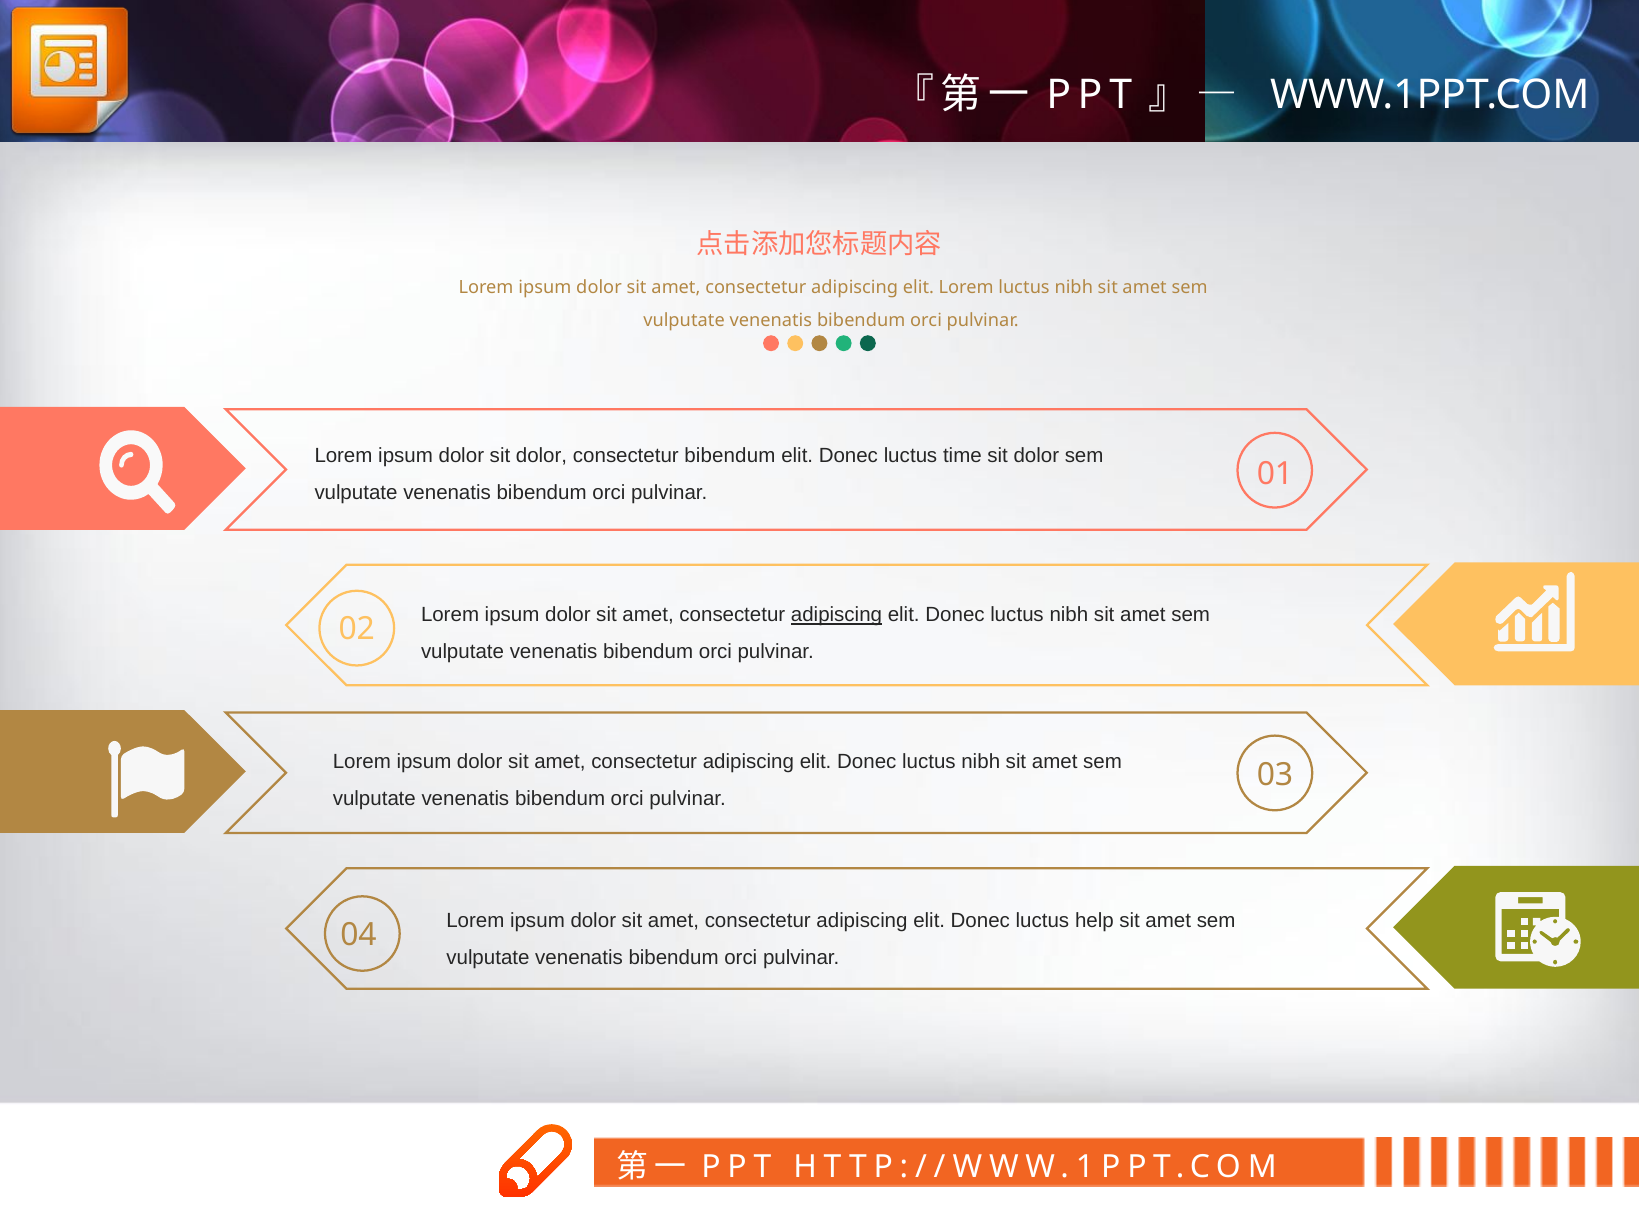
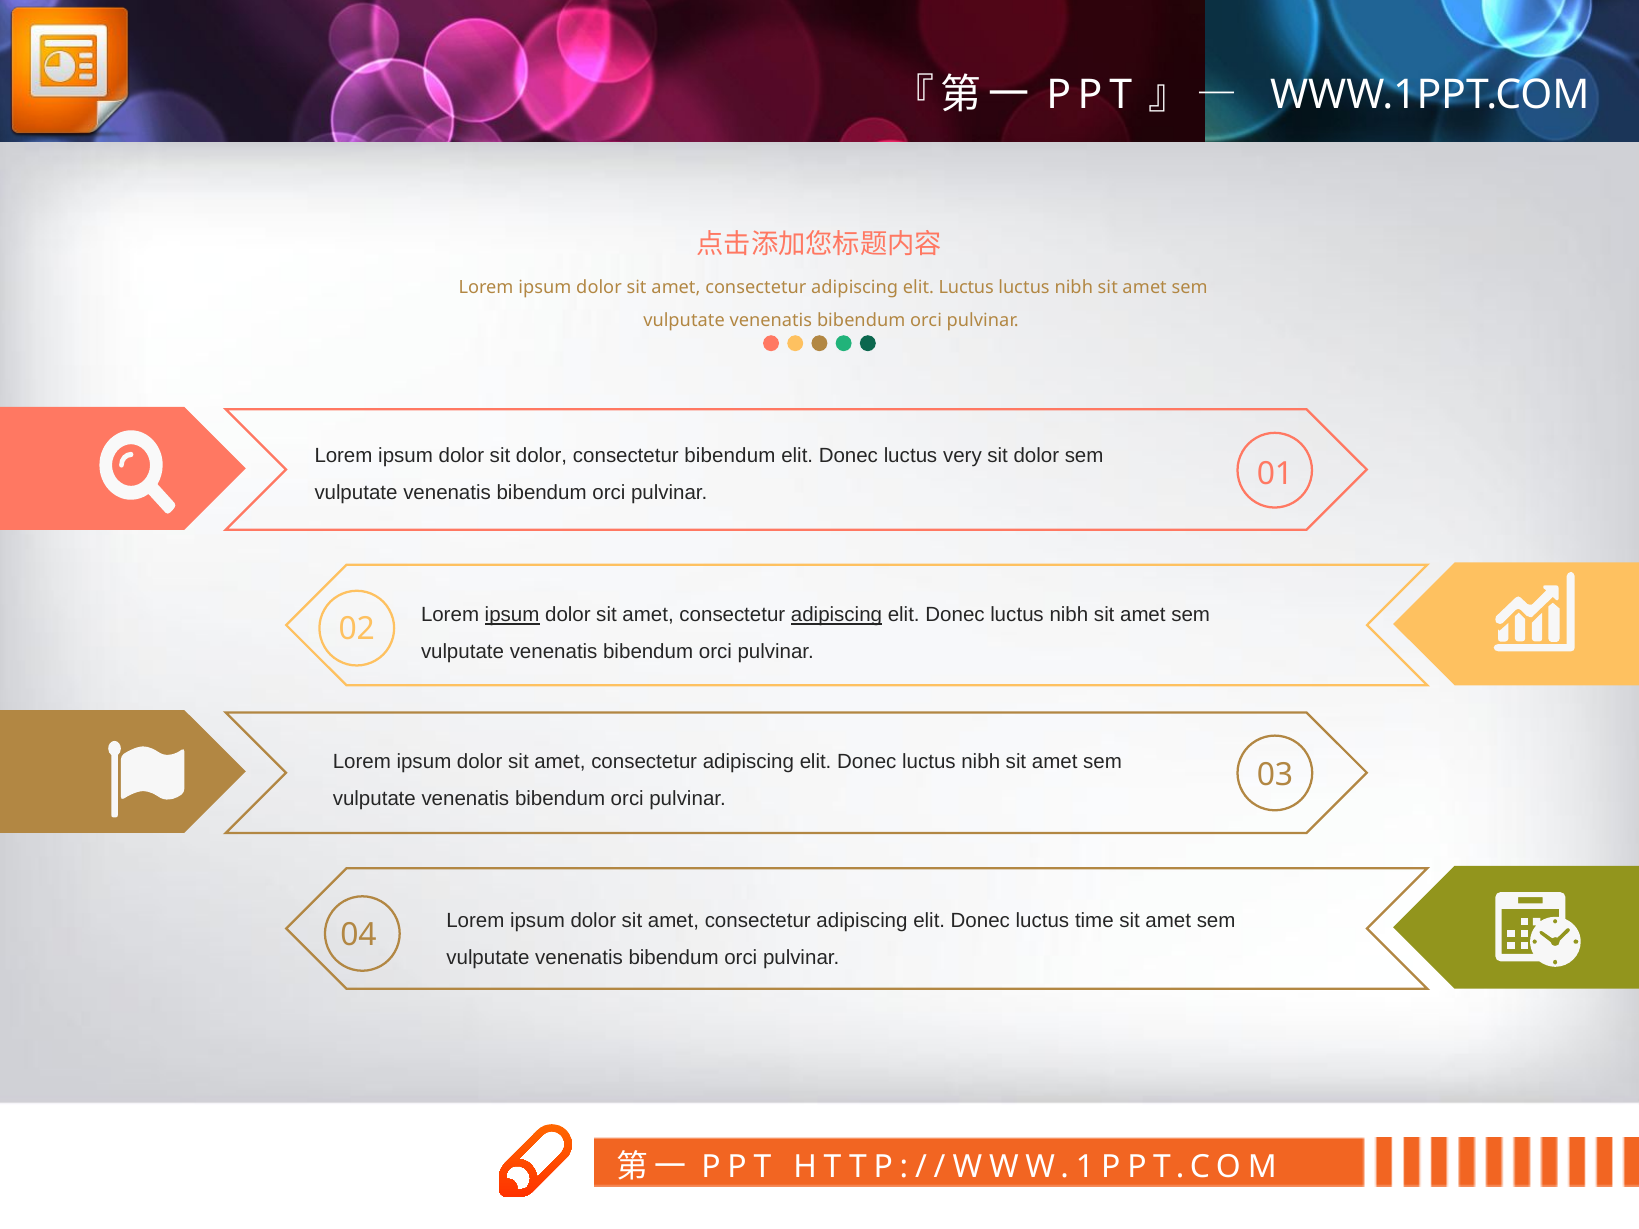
elit Lorem: Lorem -> Luctus (966, 288)
time: time -> very (962, 455)
ipsum underline: none -> present (512, 615)
help: help -> time (1094, 920)
